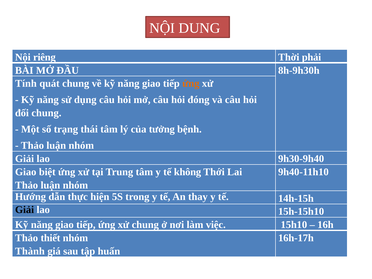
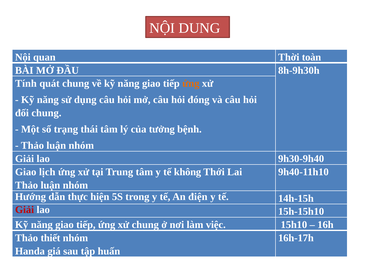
riêng: riêng -> quan (44, 57)
phải: phải -> toàn (311, 57)
biệt: biệt -> lịch (47, 172)
thay: thay -> điện (198, 197)
Giải colour: black -> red (25, 210)
Thành: Thành -> Handa (30, 251)
